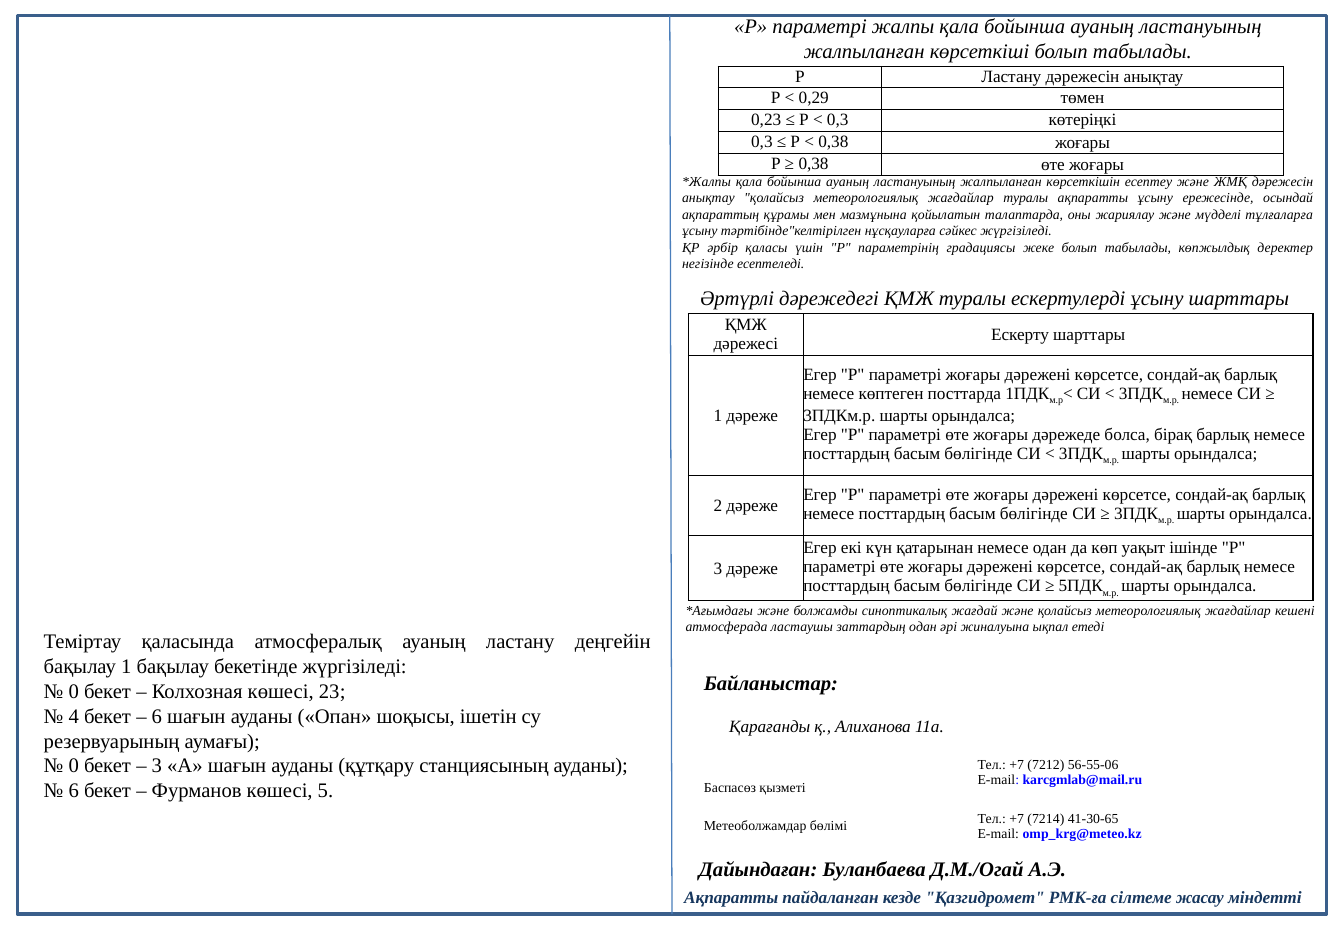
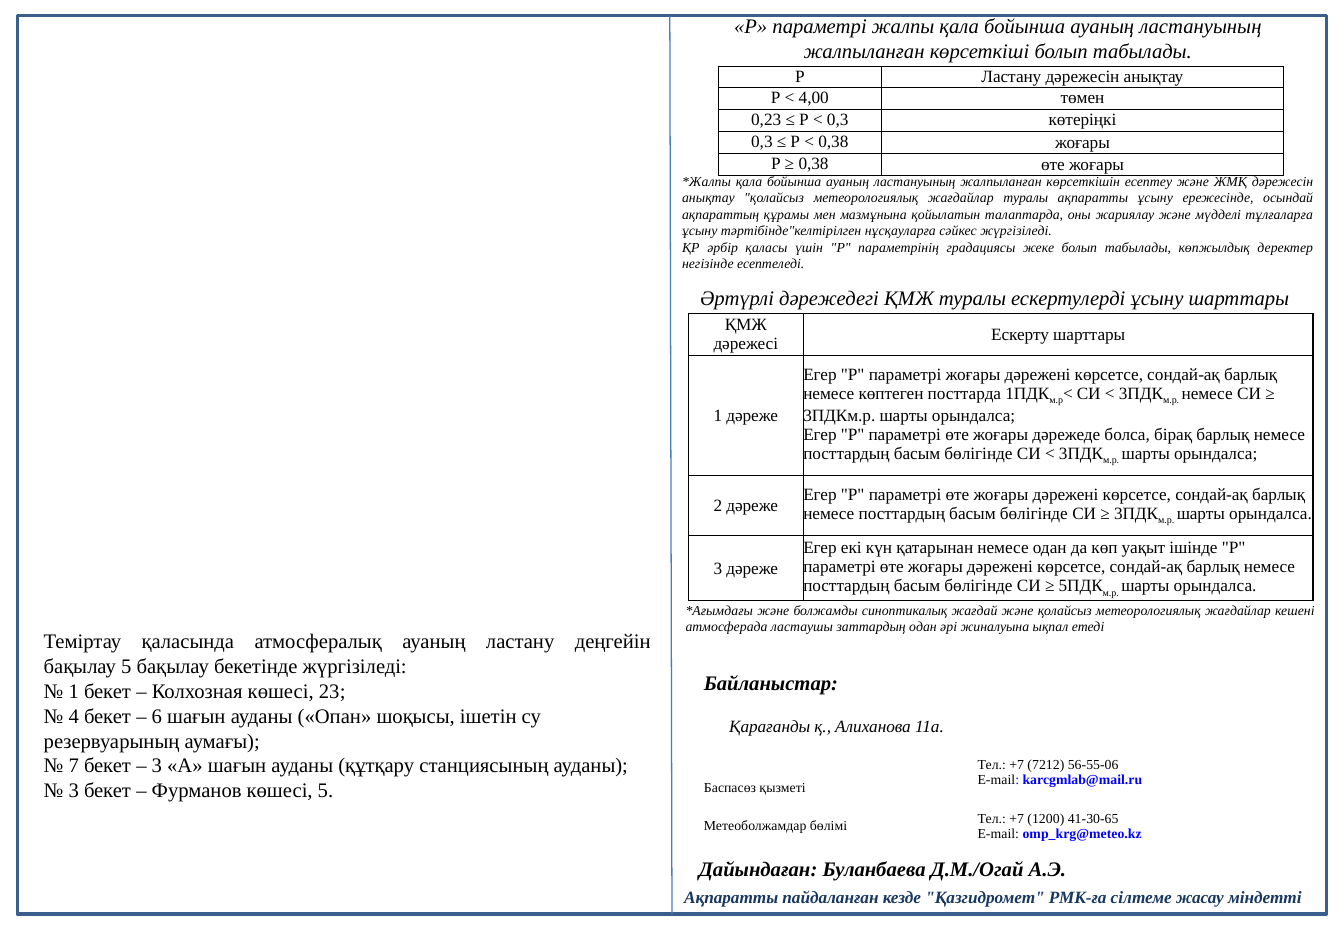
0,29: 0,29 -> 4,00 (814, 98)
бақылау 1: 1 -> 5 (126, 667)
0: 0 -> 1 (74, 692)
0: 0 -> 7 (74, 766)
6: 6 -> 3 (74, 791)
7214: 7214 -> 1200 (1046, 819)
